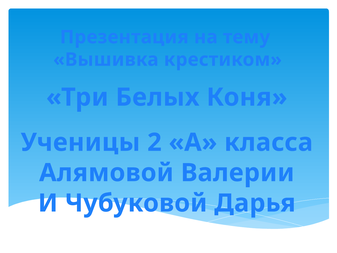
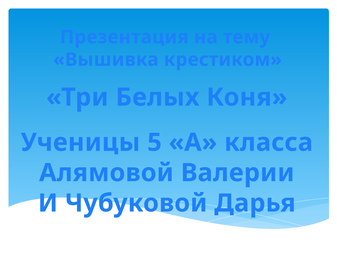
2: 2 -> 5 (154, 142)
